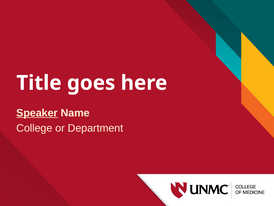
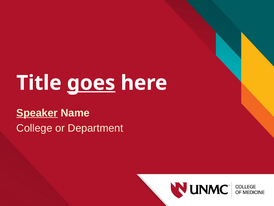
goes underline: none -> present (91, 83)
